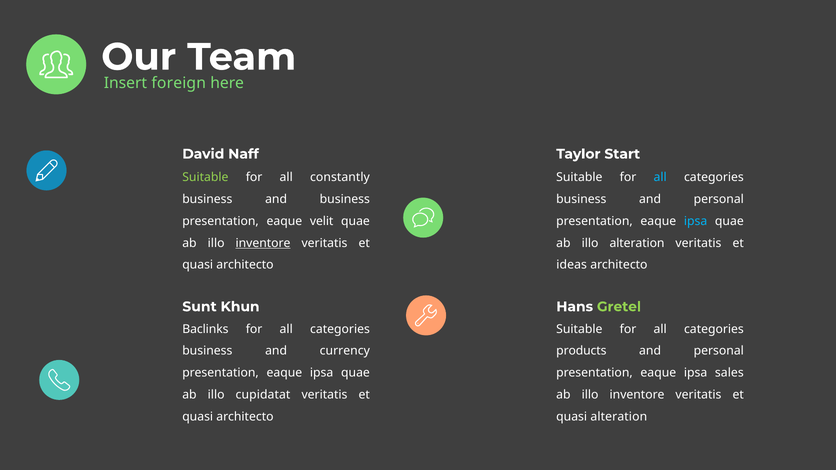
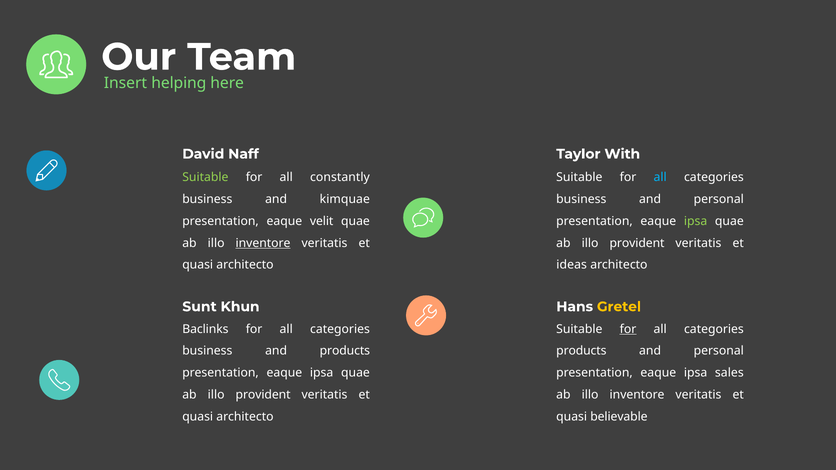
foreign: foreign -> helping (179, 83)
Start: Start -> With (622, 154)
and business: business -> kimquae (345, 199)
ipsa colour: light blue -> light green (696, 221)
alteration: alteration -> provident (637, 243)
Gretel colour: light green -> yellow (619, 307)
for underline: none -> present (628, 329)
and currency: currency -> products (345, 351)
cupidatat: cupidatat -> provident (263, 395)
quasi alteration: alteration -> believable (619, 417)
